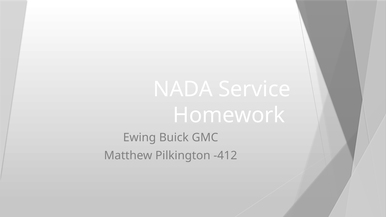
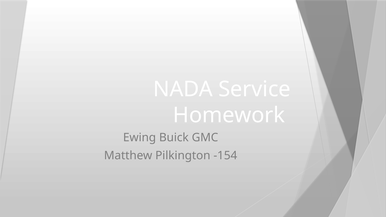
-412: -412 -> -154 (225, 156)
